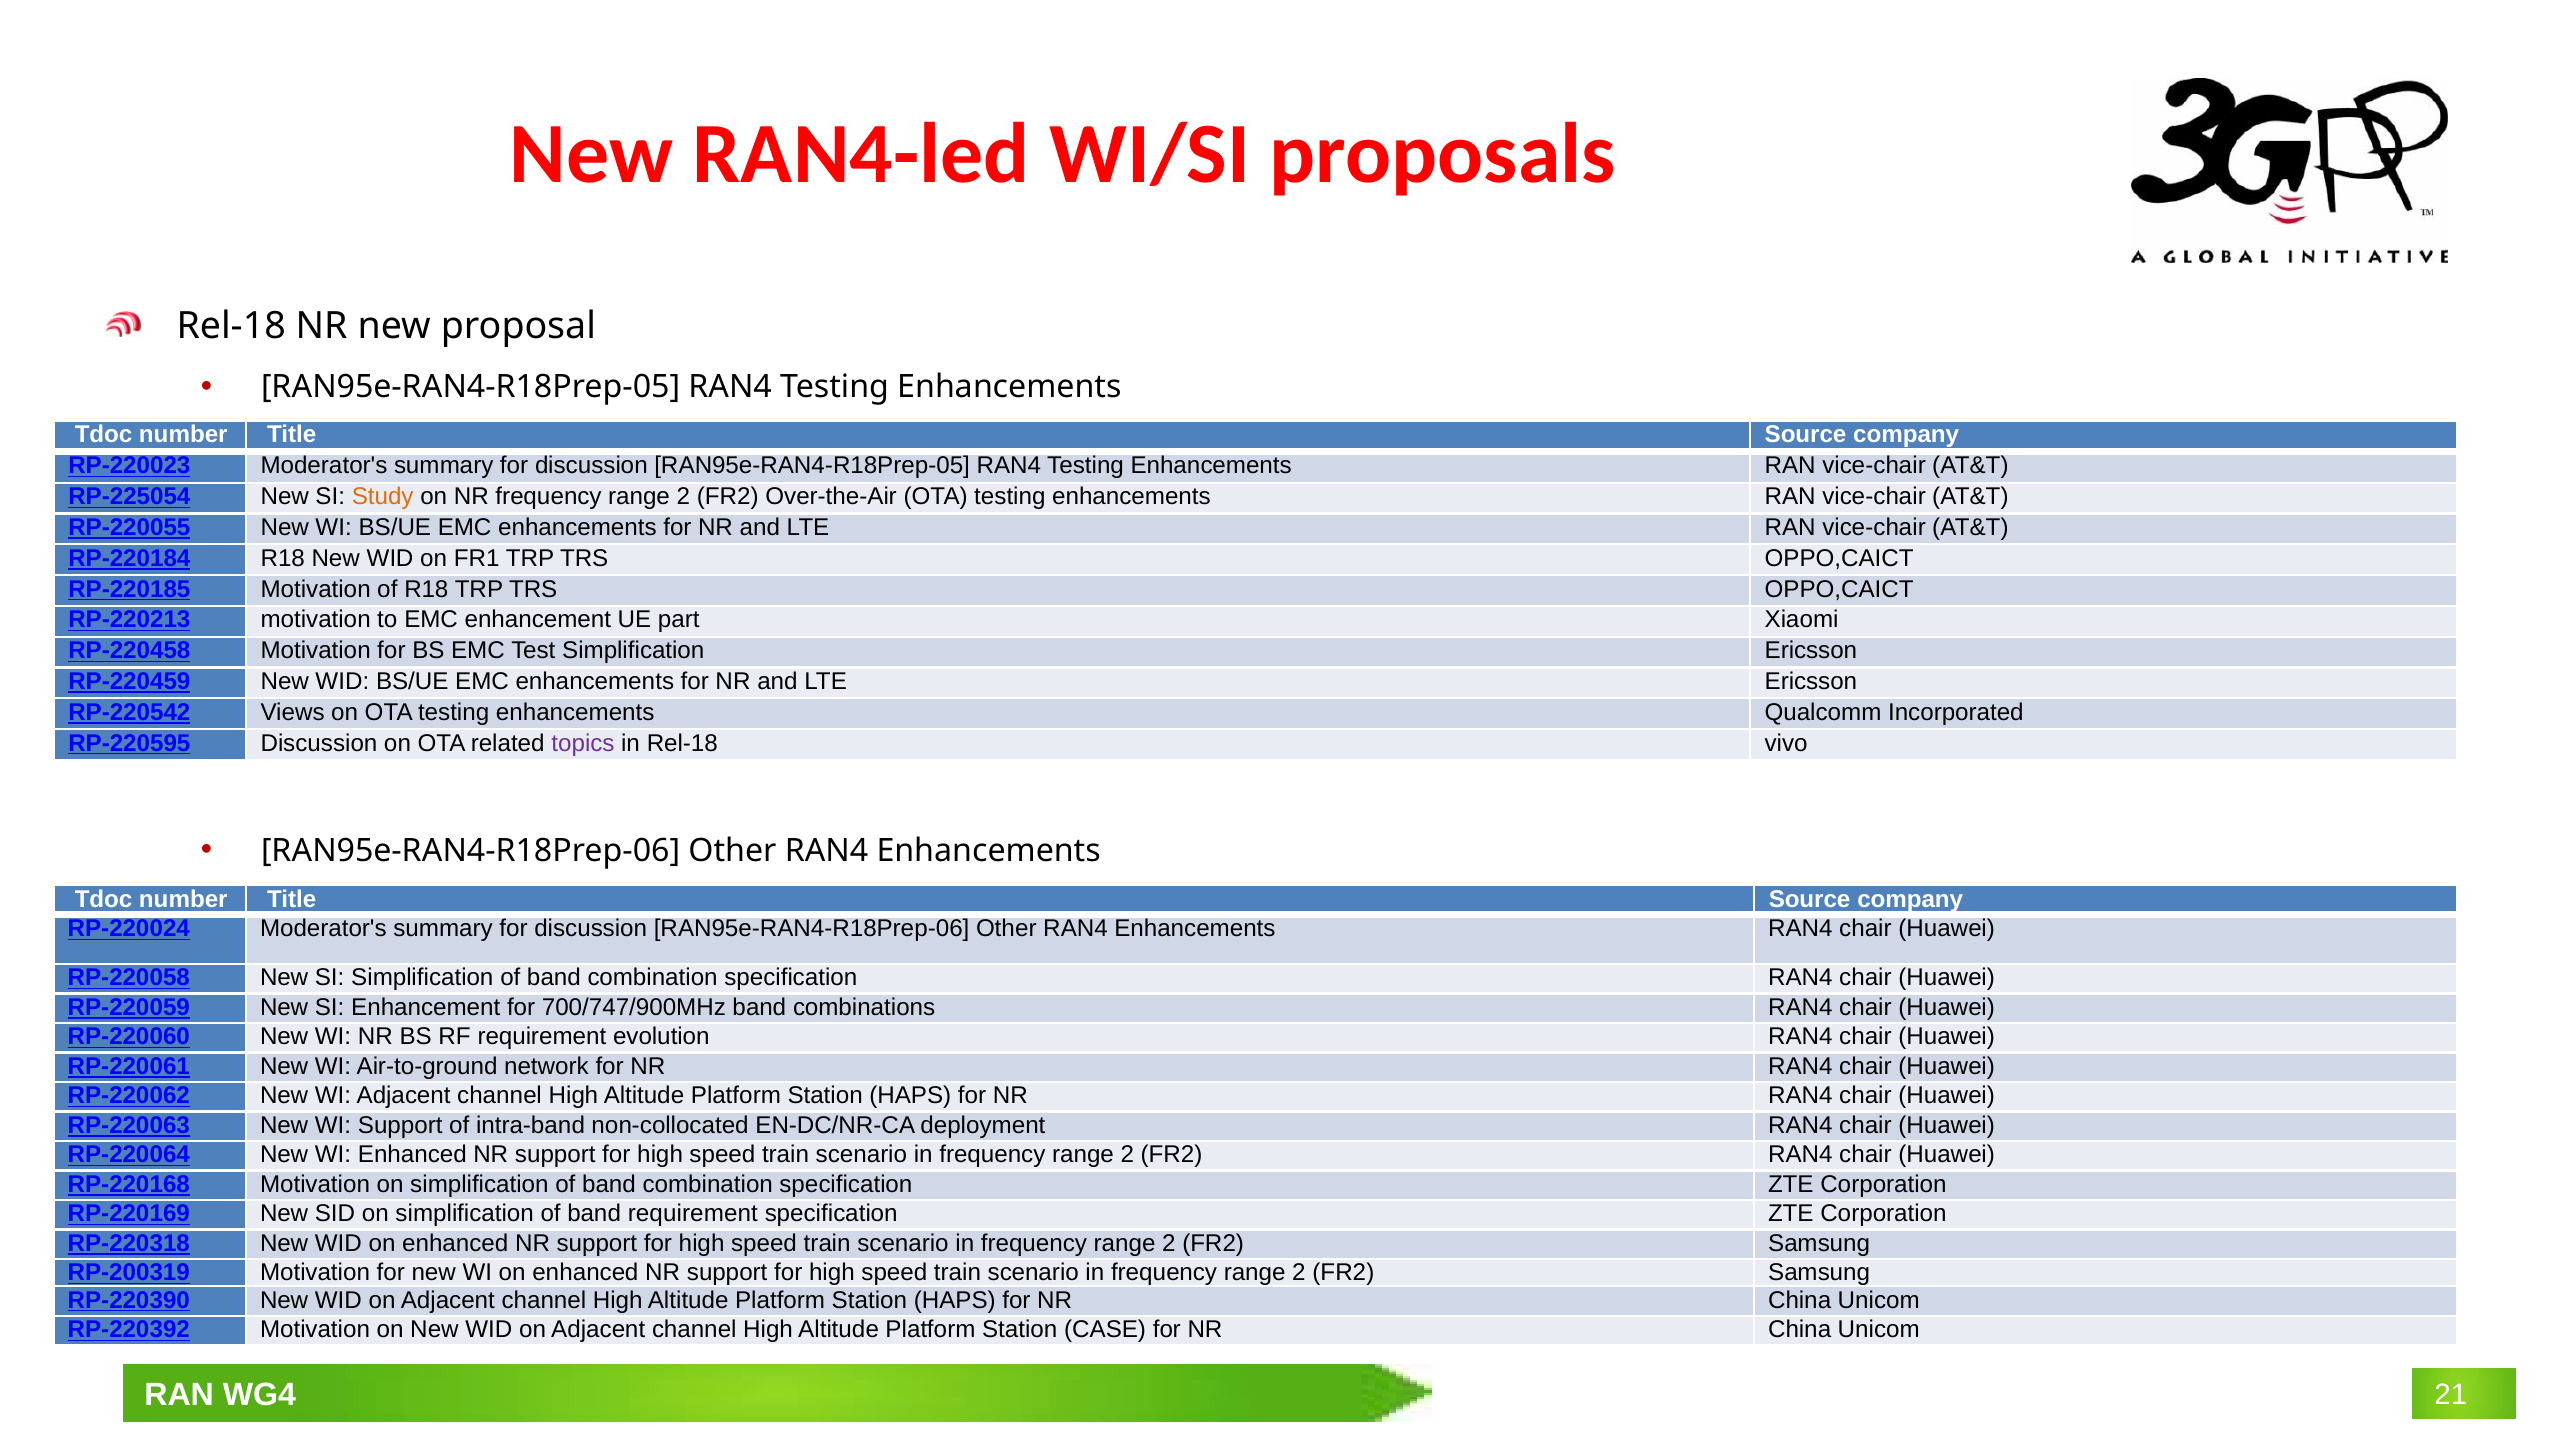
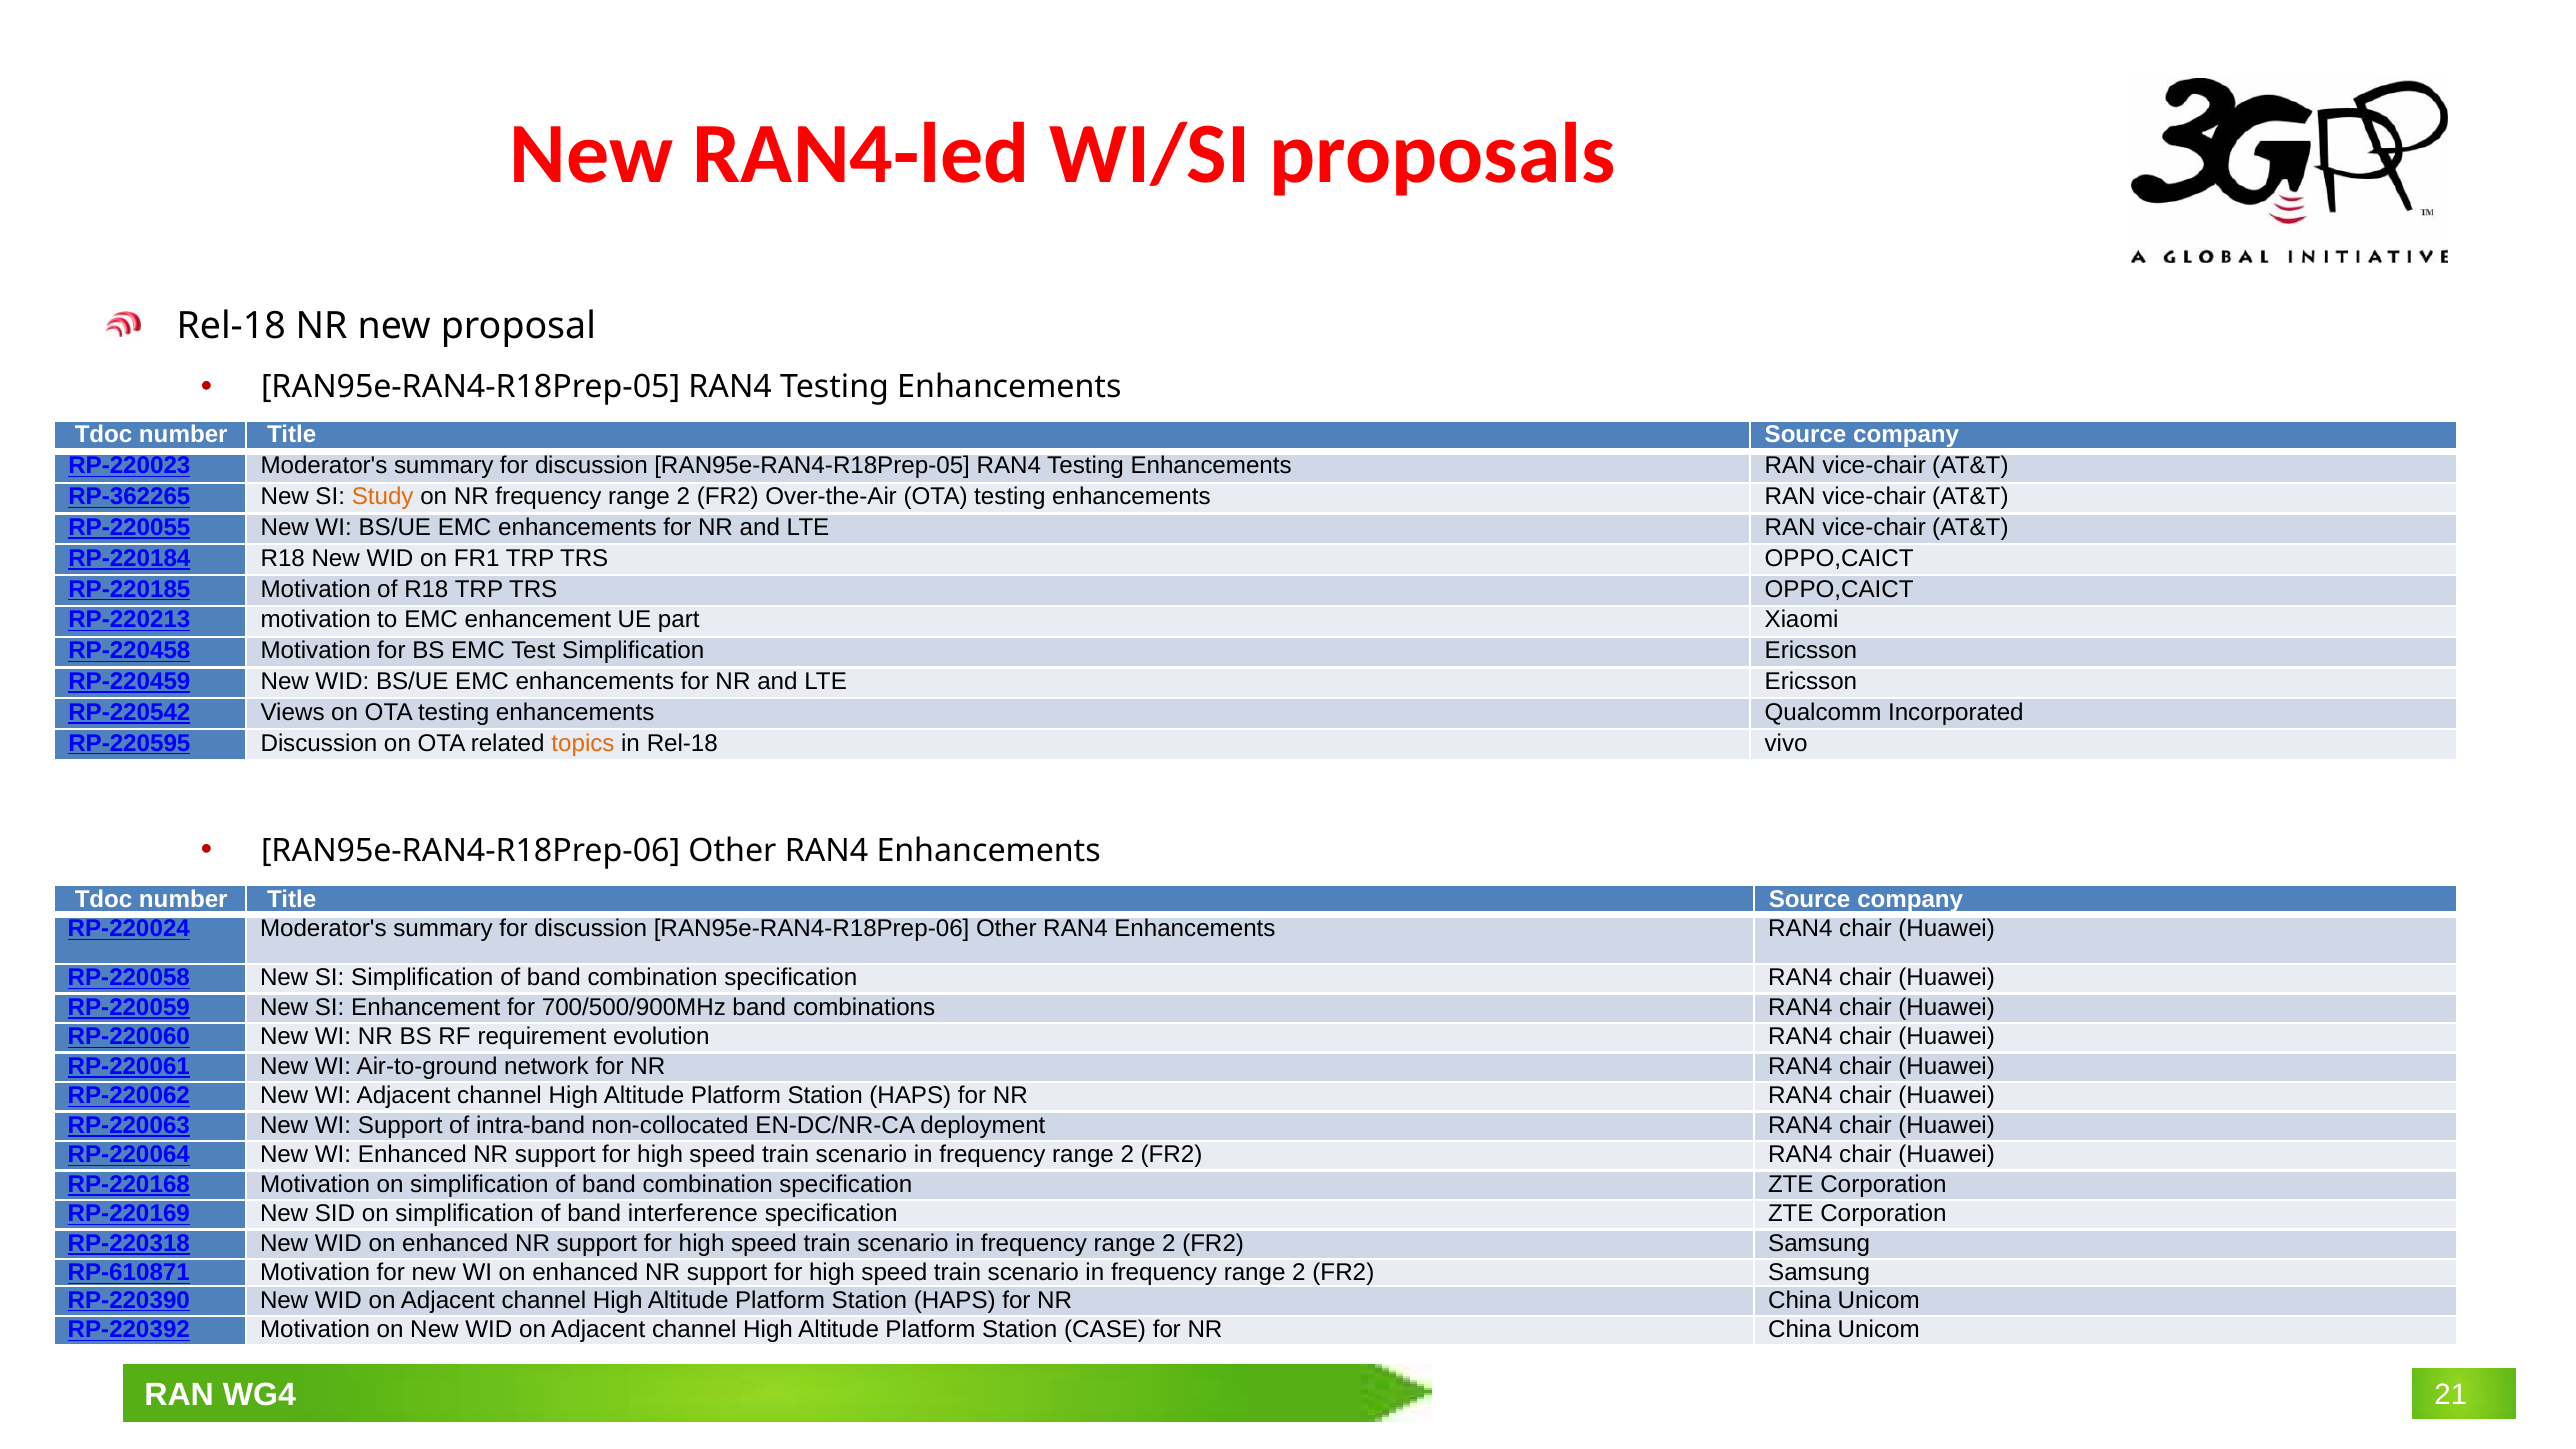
RP-225054: RP-225054 -> RP-362265 (129, 497)
topics colour: purple -> orange (583, 743)
700/747/900MHz: 700/747/900MHz -> 700/500/900MHz (634, 1007)
band requirement: requirement -> interference (693, 1214)
RP-200319: RP-200319 -> RP-610871 (129, 1273)
